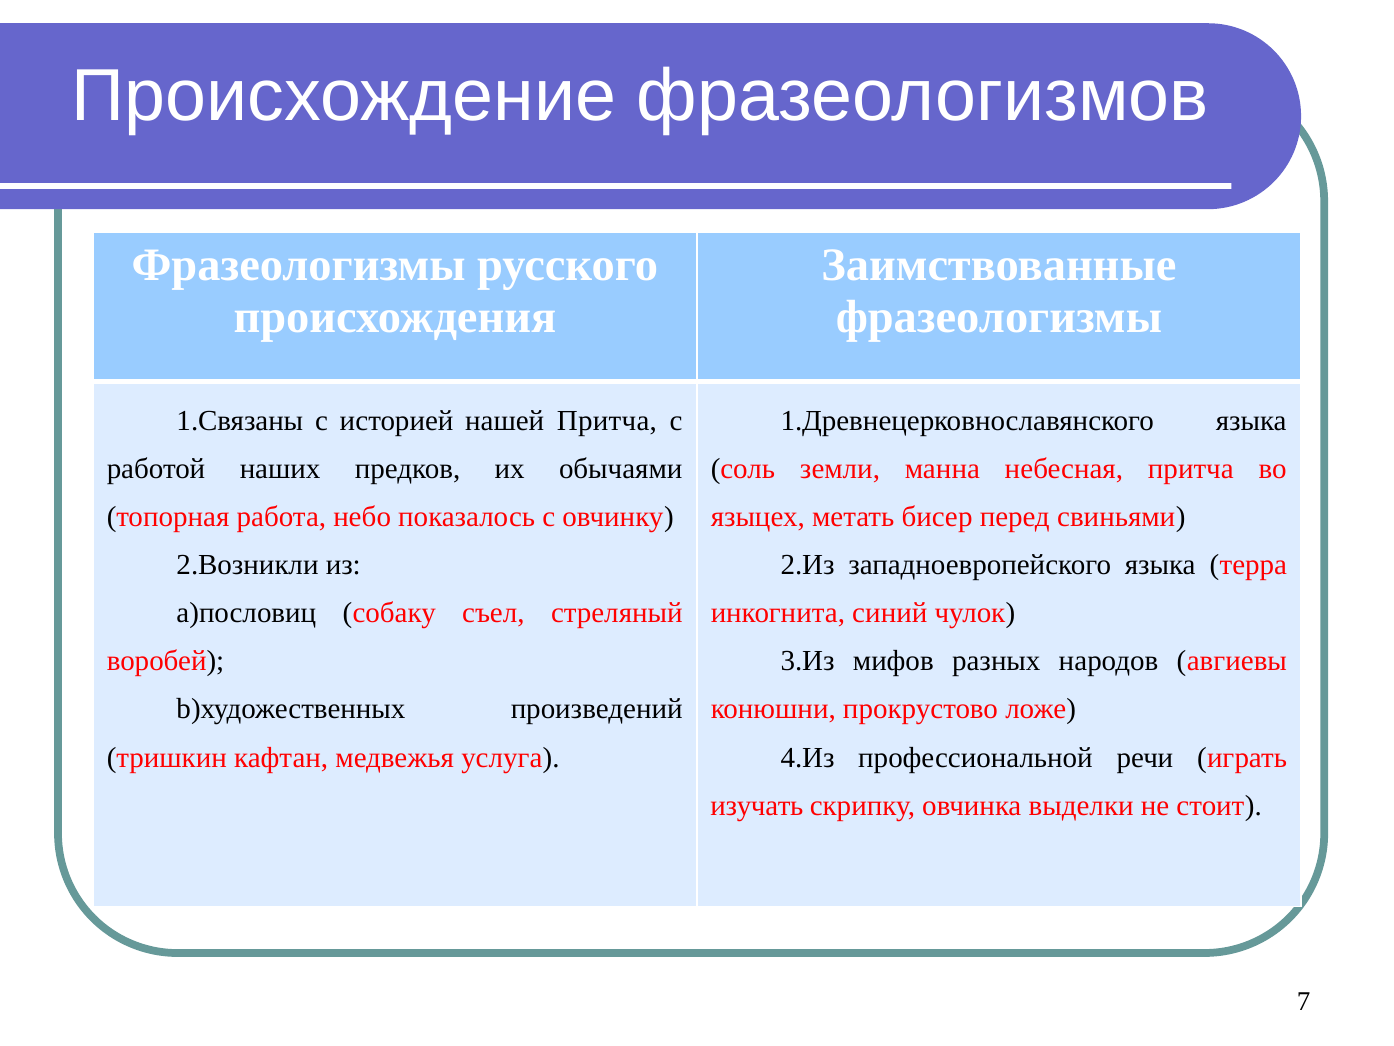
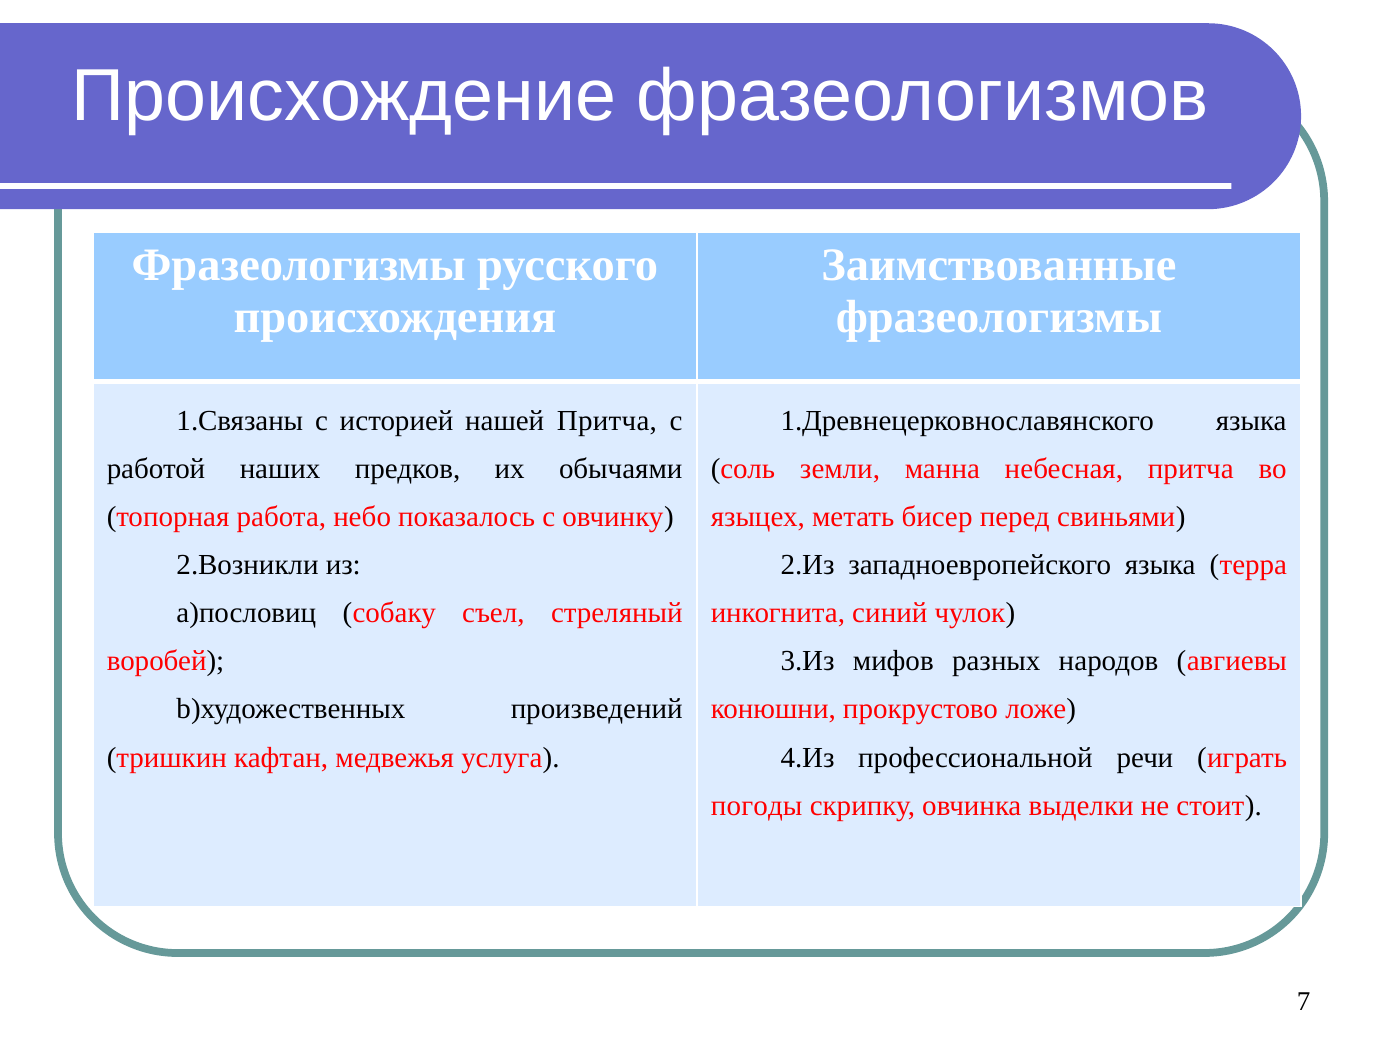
изучать: изучать -> погоды (757, 805)
